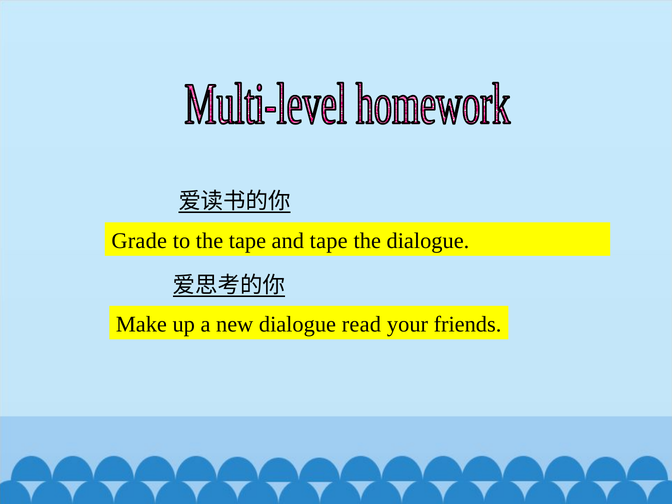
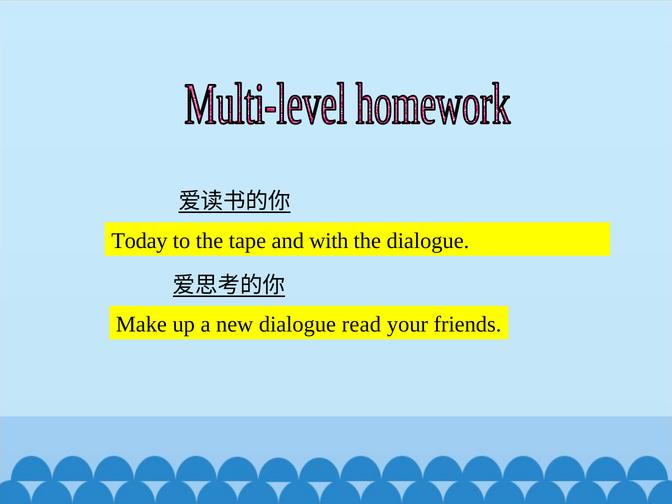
Grade: Grade -> Today (139, 241)
and tape: tape -> with (329, 241)
